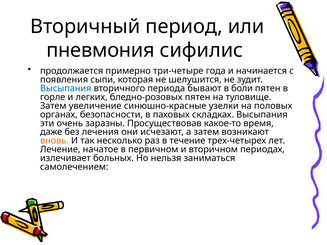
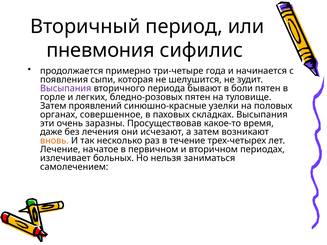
Высыпания colour: blue -> purple (66, 88)
увеличение: увеличение -> проявлений (95, 106)
безопасности: безопасности -> совершенное (111, 115)
